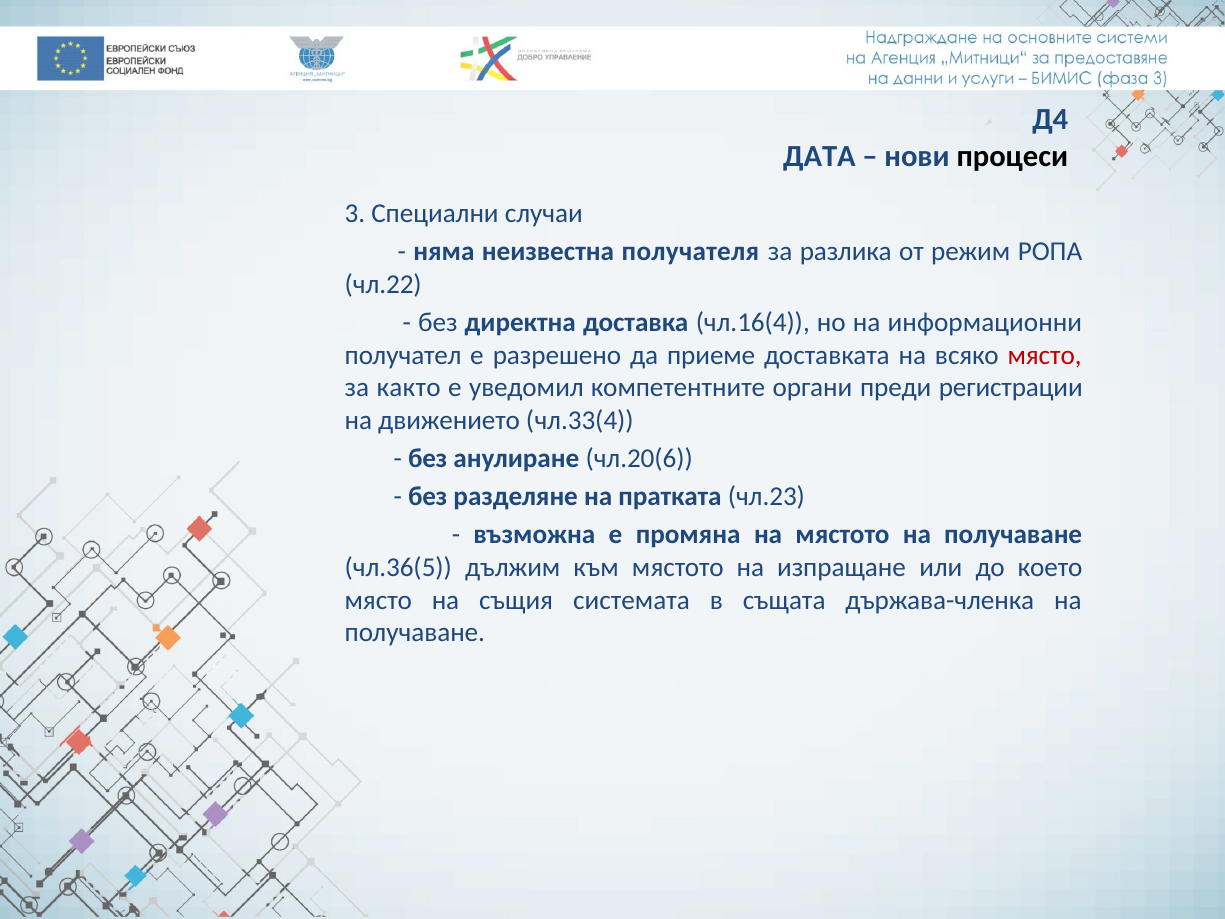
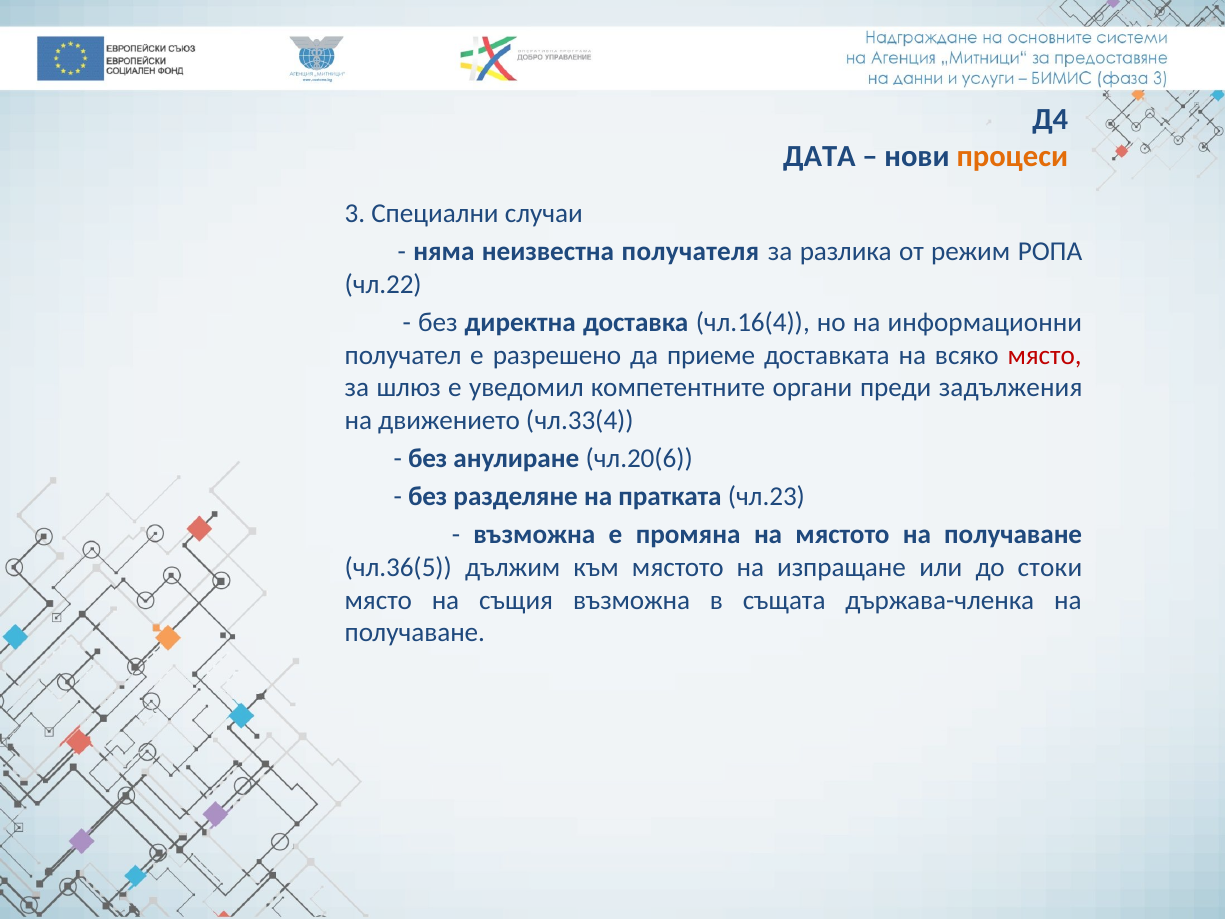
процеси colour: black -> orange (1012, 156)
както: както -> шлюз (409, 388)
регистрации: регистрации -> задължения (1011, 388)
което: което -> стоки (1050, 567)
същия системата: системата -> възможна (632, 600)
